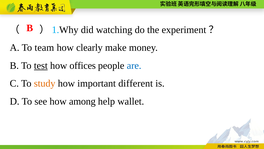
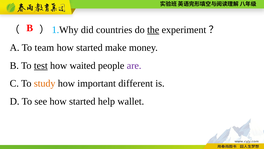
watching: watching -> countries (114, 30)
the underline: none -> present (153, 30)
clearly: clearly -> started (89, 48)
offices: offices -> waited (83, 65)
are colour: blue -> purple (134, 65)
see how among: among -> started (82, 101)
